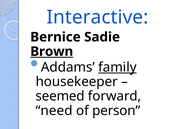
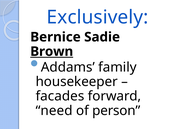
Interactive: Interactive -> Exclusively (97, 17)
family underline: present -> none (117, 67)
seemed: seemed -> facades (60, 96)
